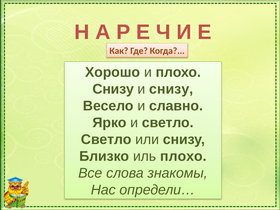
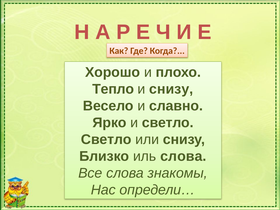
Снизу: Снизу -> Тепло (113, 89)
иль плохо: плохо -> слова (183, 156)
